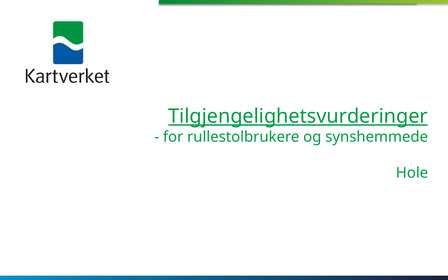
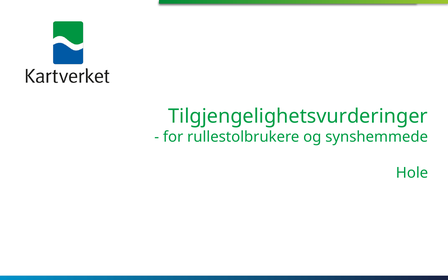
Tilgjengelighetsvurderinger underline: present -> none (298, 116)
